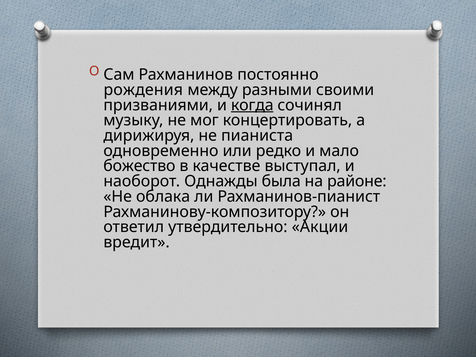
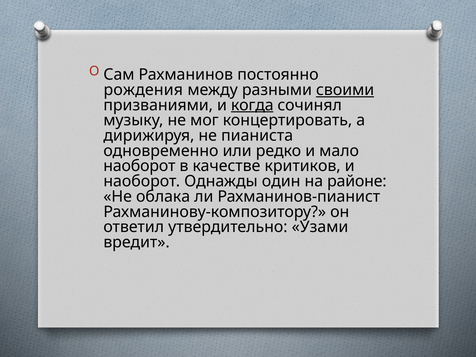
своими underline: none -> present (345, 90)
божество: божество -> наоборот (139, 166)
выступал: выступал -> критиков (303, 166)
была: была -> один (281, 181)
Акции: Акции -> Узами (320, 227)
